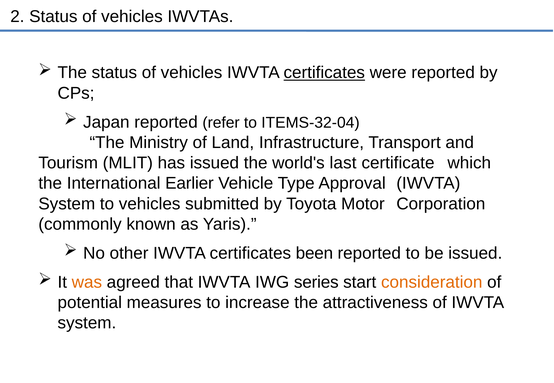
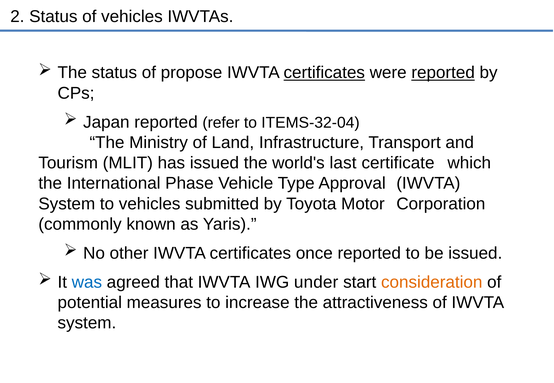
The status of vehicles: vehicles -> propose (192, 73)
reported underline: none -> present (443, 73)
Earlier: Earlier -> Phase (189, 184)
been: been -> once (314, 254)
was colour: orange -> blue (87, 282)
series: series -> under (316, 282)
